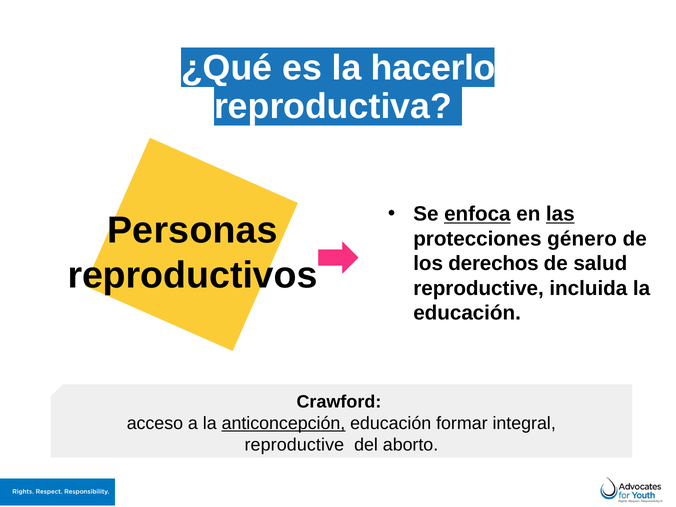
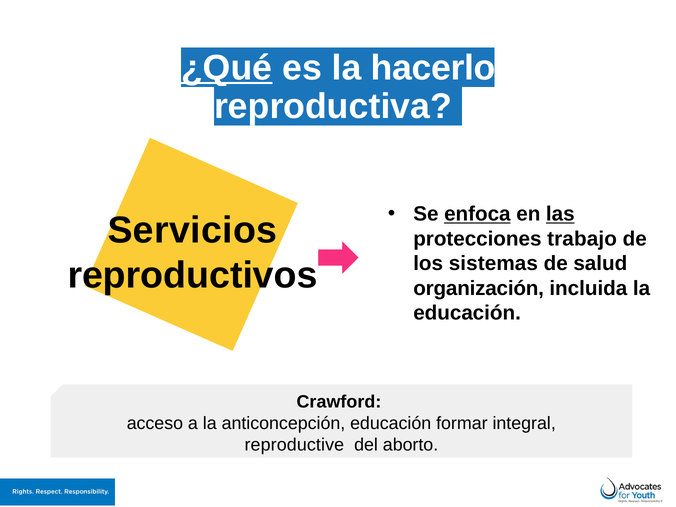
¿Qué underline: none -> present (227, 68)
Personas: Personas -> Servicios (192, 230)
género: género -> trabajo (582, 239)
derechos: derechos -> sistemas (493, 264)
reproductive: reproductive -> organización (479, 288)
anticoncepción underline: present -> none (283, 423)
